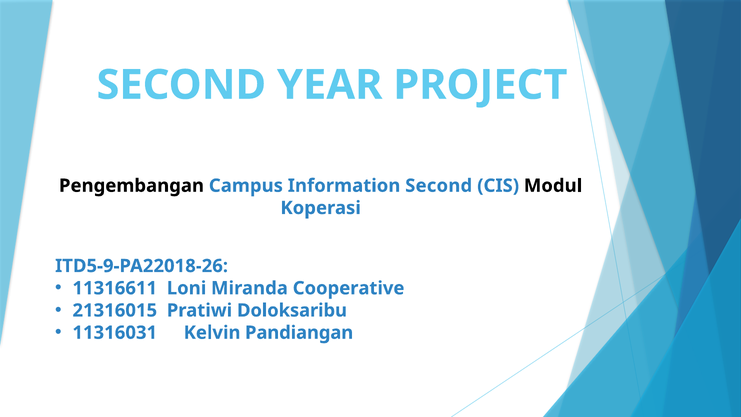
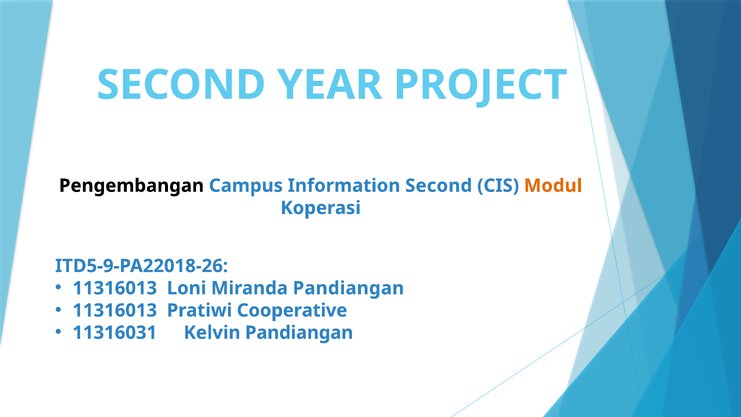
Modul colour: black -> orange (553, 186)
11316611: 11316611 -> 11316013 (115, 288)
Miranda Cooperative: Cooperative -> Pandiangan (348, 288)
21316015: 21316015 -> 11316013 (115, 310)
Doloksaribu: Doloksaribu -> Cooperative (292, 310)
